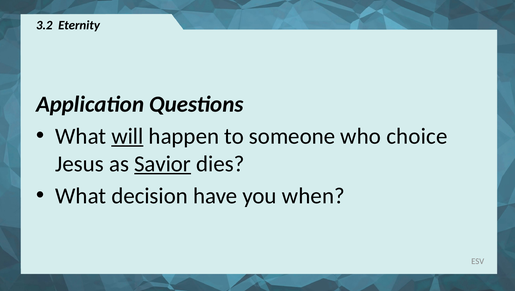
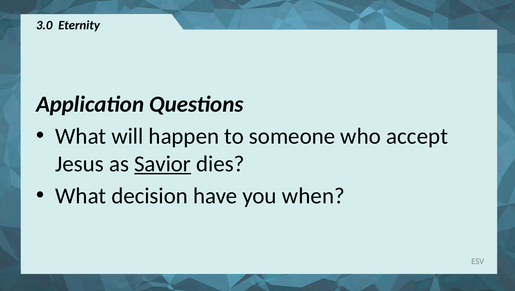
3.2: 3.2 -> 3.0 (44, 25)
will underline: present -> none (127, 136)
choice: choice -> accept (417, 136)
